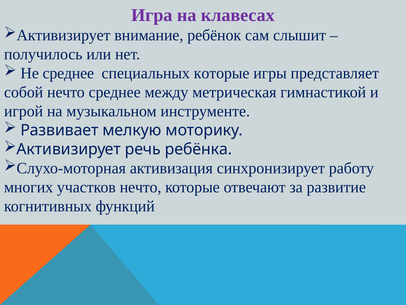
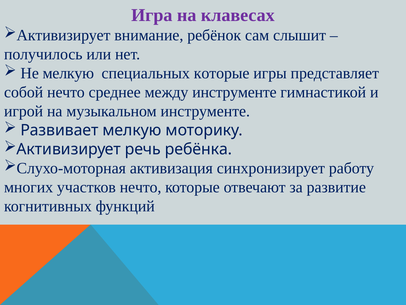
Не среднее: среднее -> мелкую (68, 73)
между метрическая: метрическая -> инструменте (234, 92)
